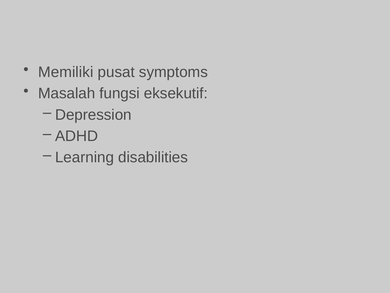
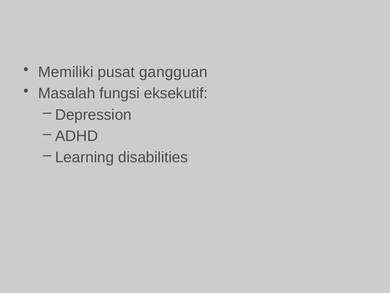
symptoms: symptoms -> gangguan (173, 72)
